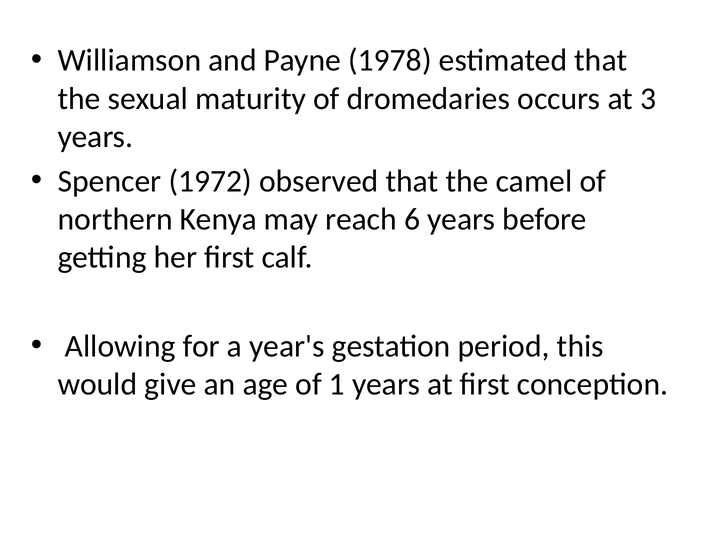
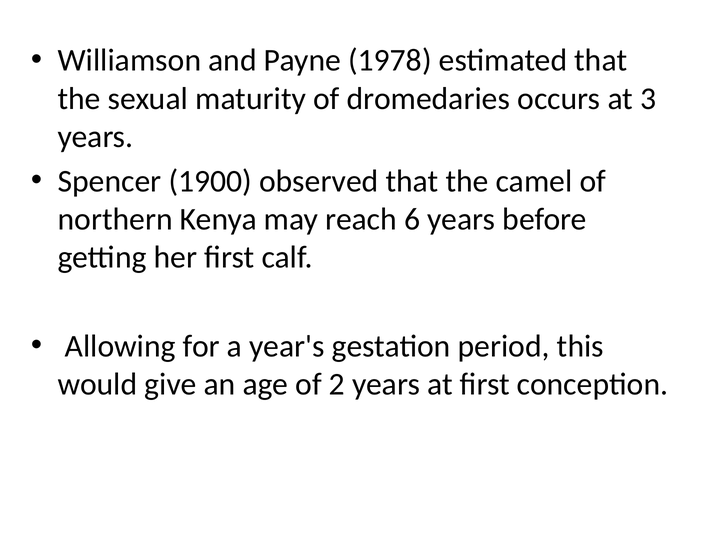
1972: 1972 -> 1900 (210, 181)
1: 1 -> 2 (337, 384)
